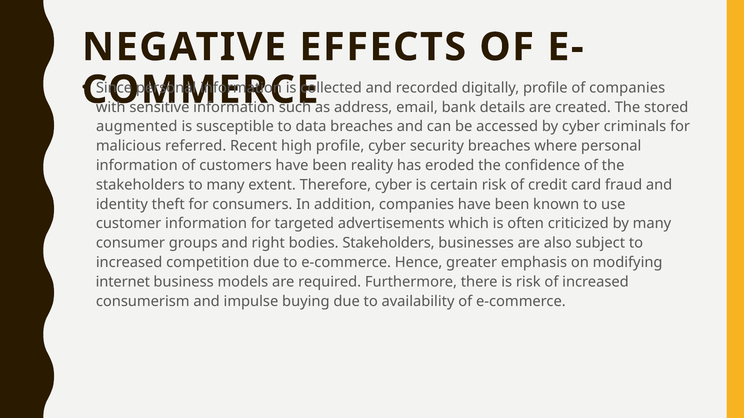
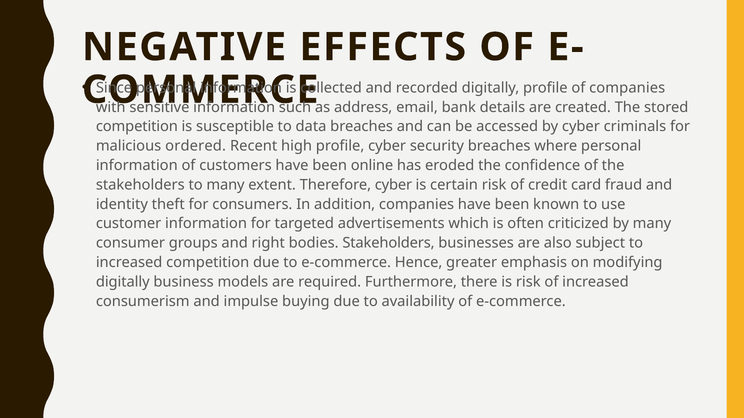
augmented: augmented -> competition (137, 127)
referred: referred -> ordered (196, 146)
reality: reality -> online (372, 166)
internet: internet -> digitally (123, 282)
